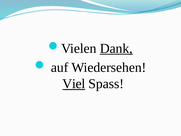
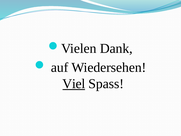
Dank underline: present -> none (116, 48)
